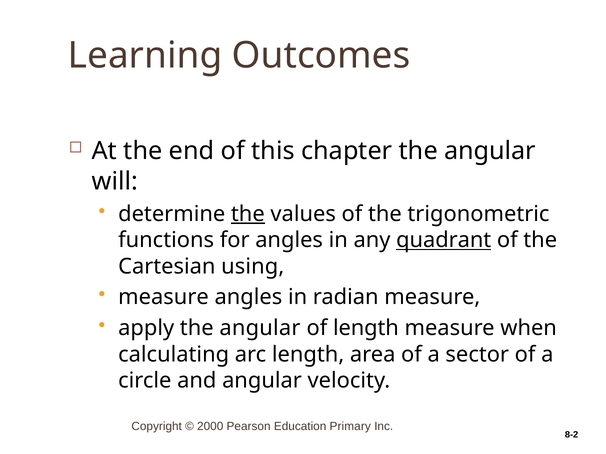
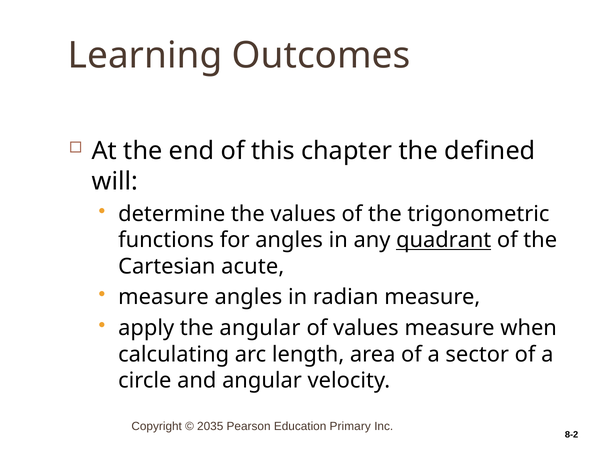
chapter the angular: angular -> defined (490, 151)
the underline: present -> none (248, 214)
using: using -> acute (253, 267)
of length: length -> values (366, 328)
2000: 2000 -> 2035 (210, 427)
